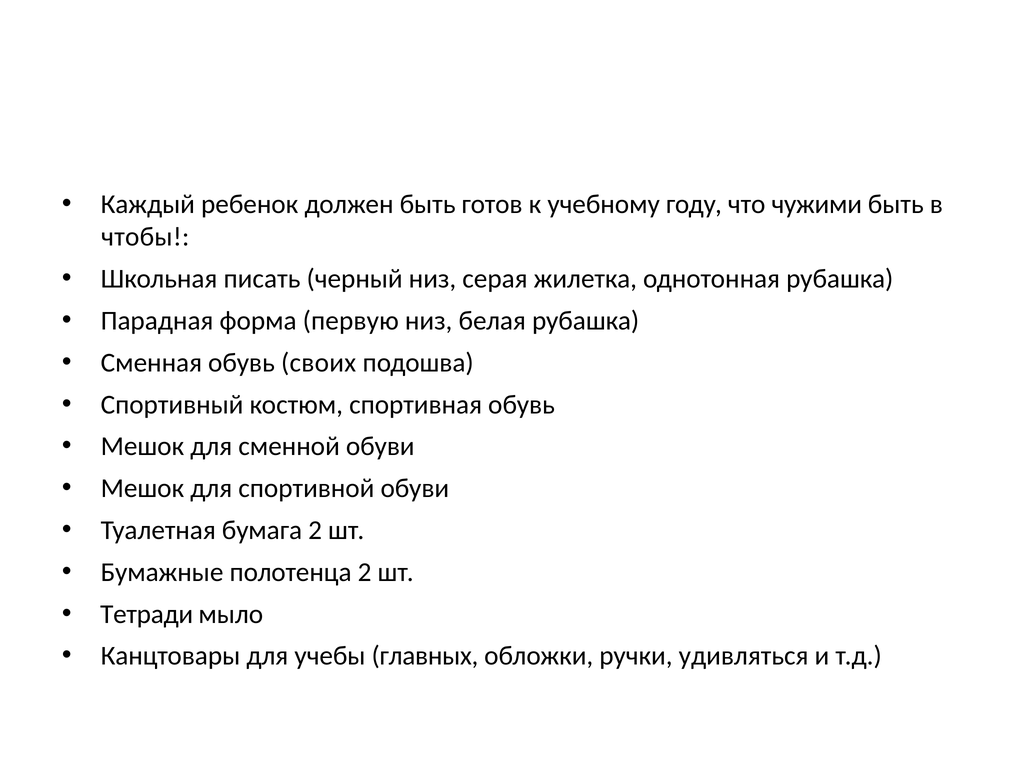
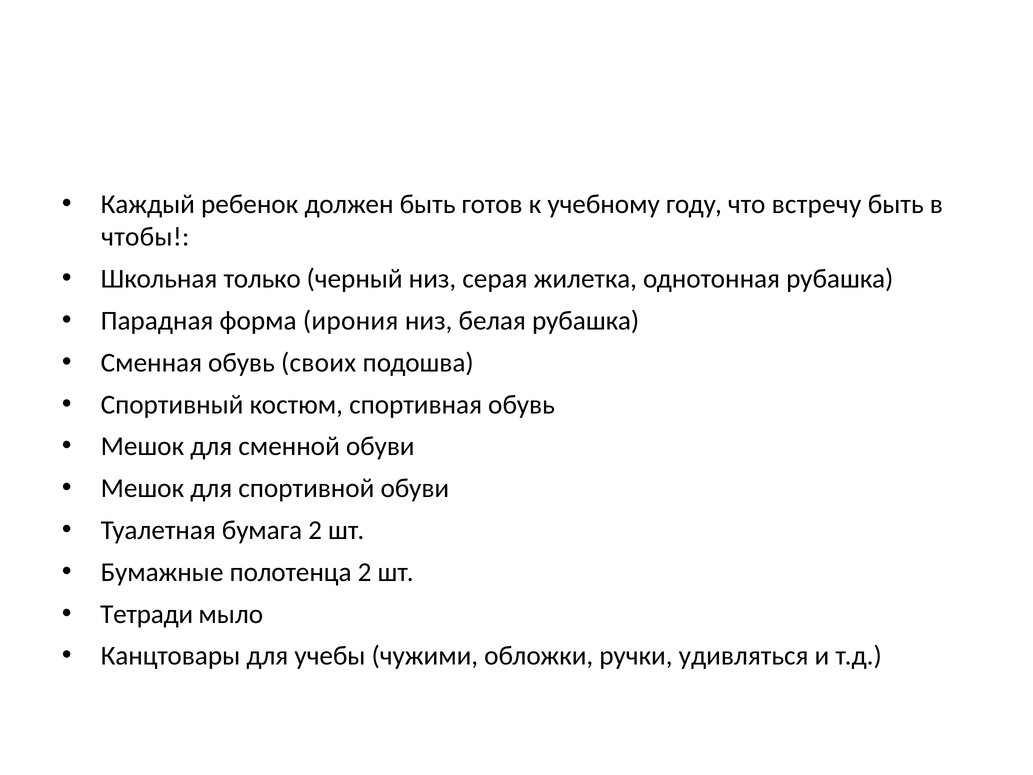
чужими: чужими -> встречу (816, 204)
писать: писать -> только (262, 279)
первую: первую -> ирония (351, 321)
главных: главных -> чужими (425, 656)
